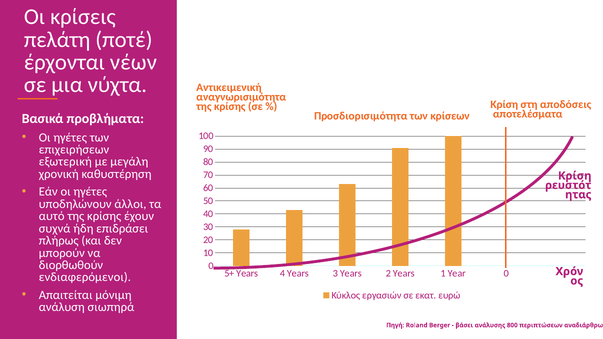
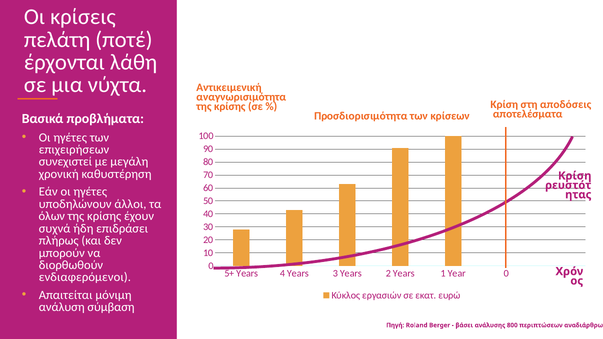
νέων: νέων -> λάθη (134, 62)
εξωτερική: εξωτερική -> συνεχιστεί (65, 162)
αυτό: αυτό -> όλων (52, 216)
σιωπηρά: σιωπηρά -> σύμβαση (111, 308)
